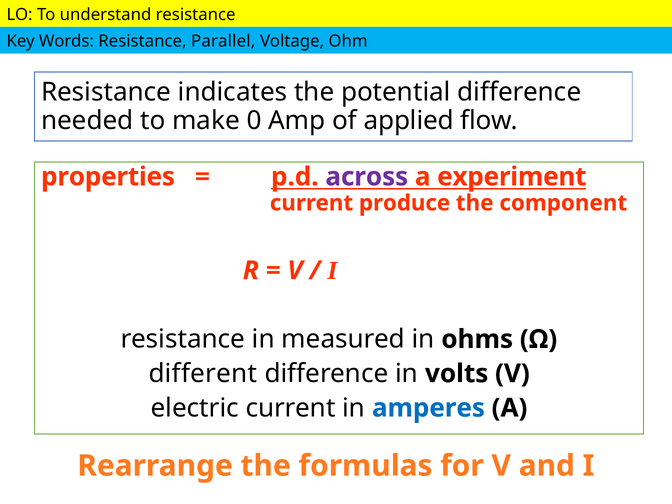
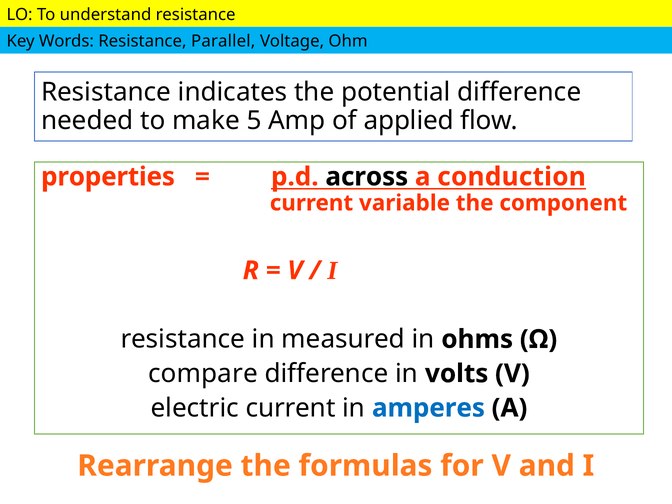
0: 0 -> 5 (254, 120)
across colour: purple -> black (367, 177)
experiment: experiment -> conduction (512, 177)
produce: produce -> variable (404, 203)
different: different -> compare (203, 374)
